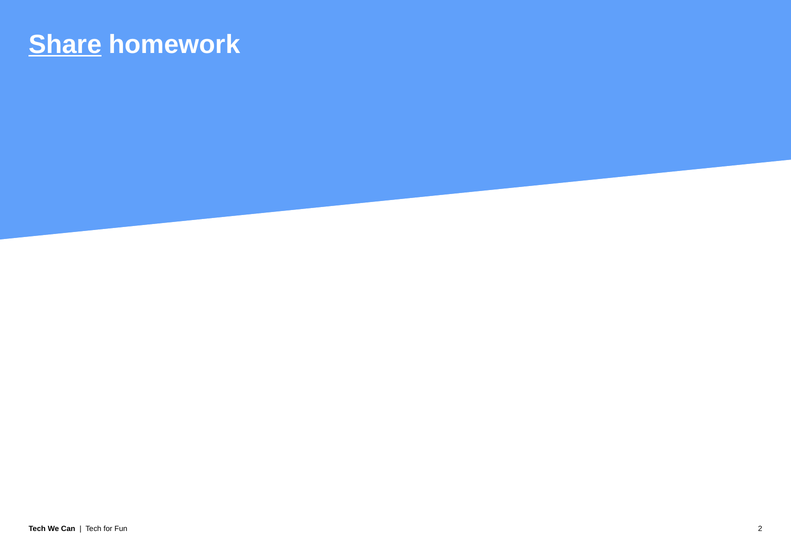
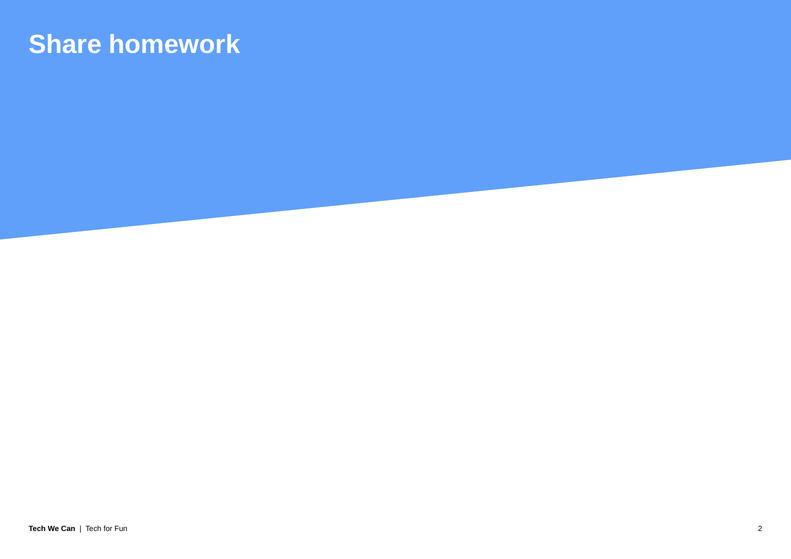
Share underline: present -> none (65, 45)
